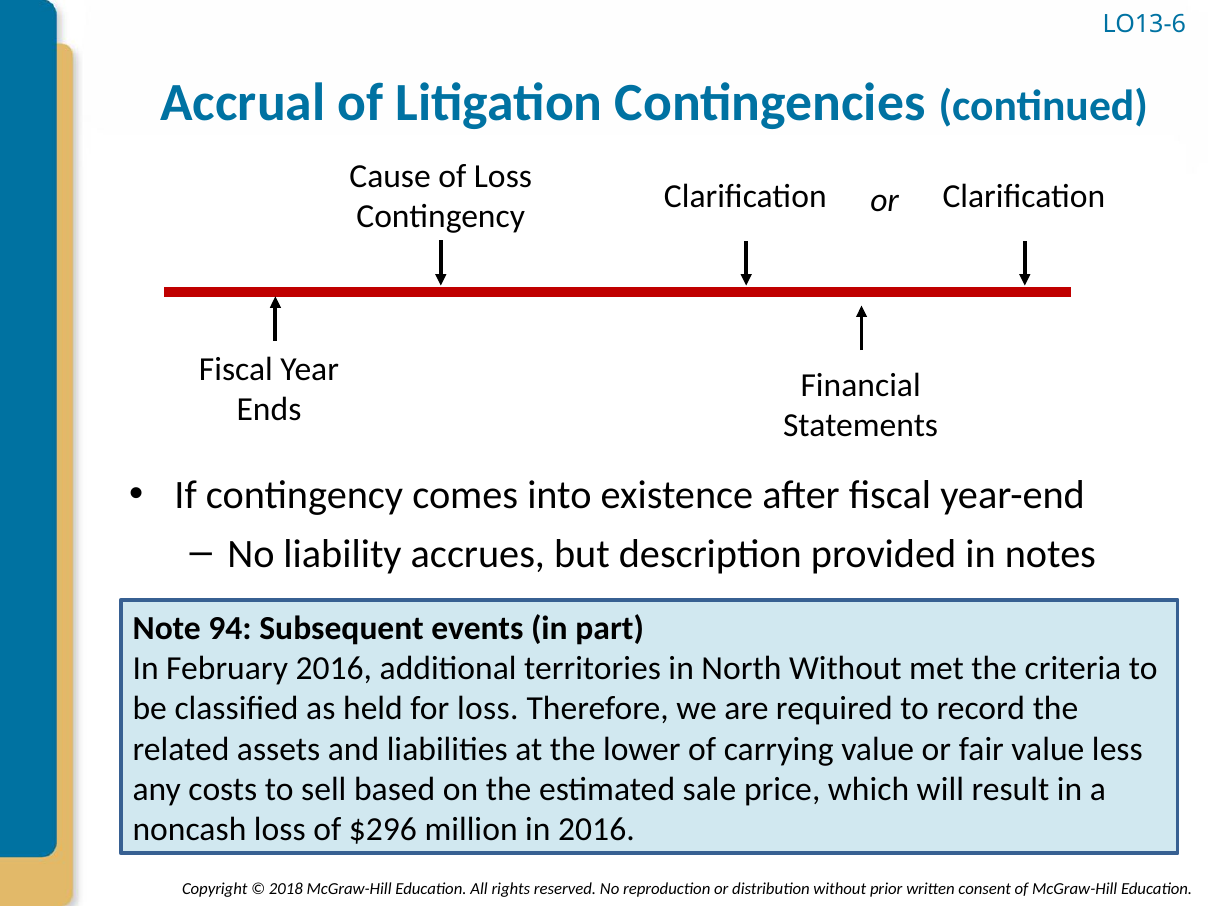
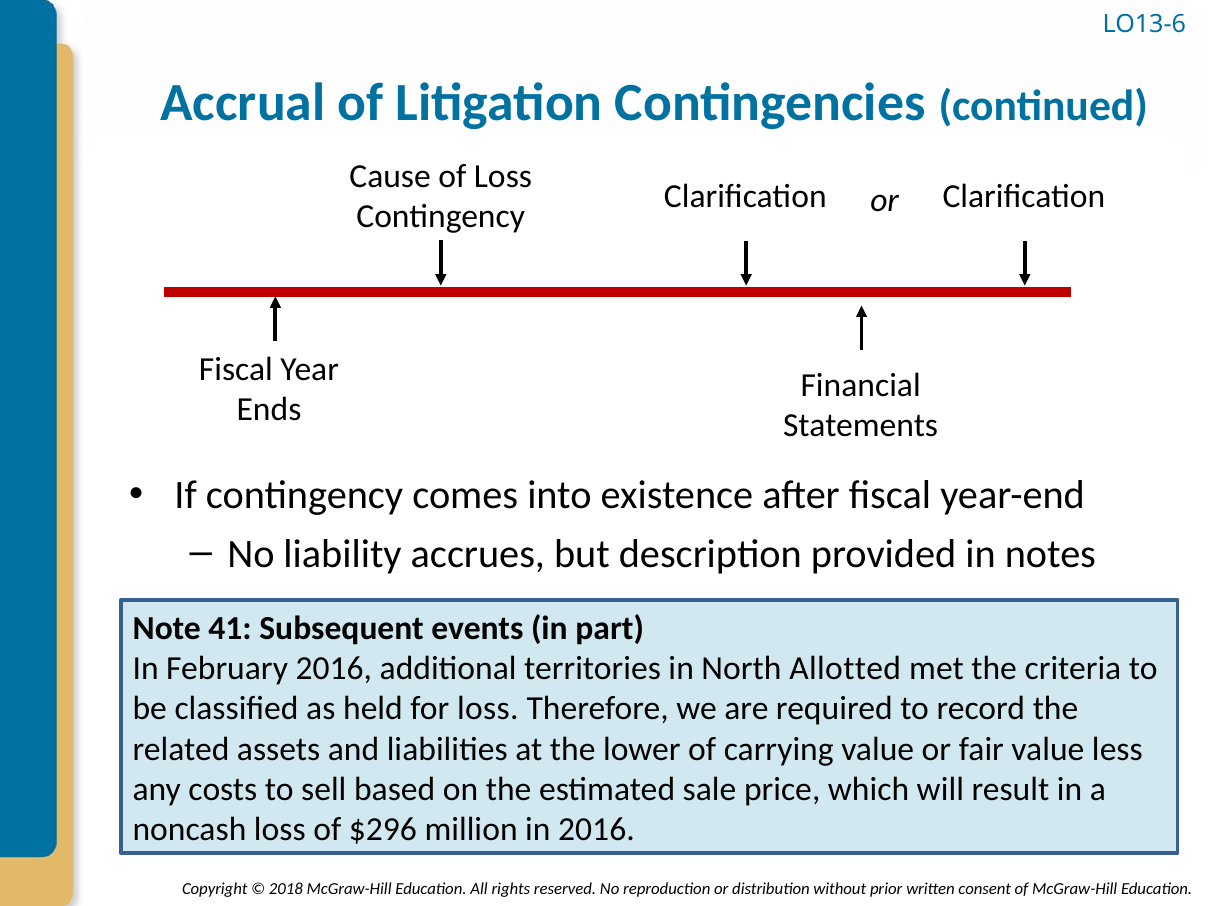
94: 94 -> 41 (230, 628)
North Without: Without -> Allotted (845, 668)
